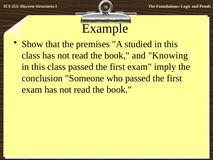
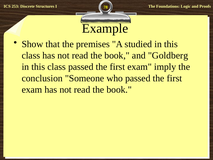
Knowing: Knowing -> Goldberg (168, 55)
